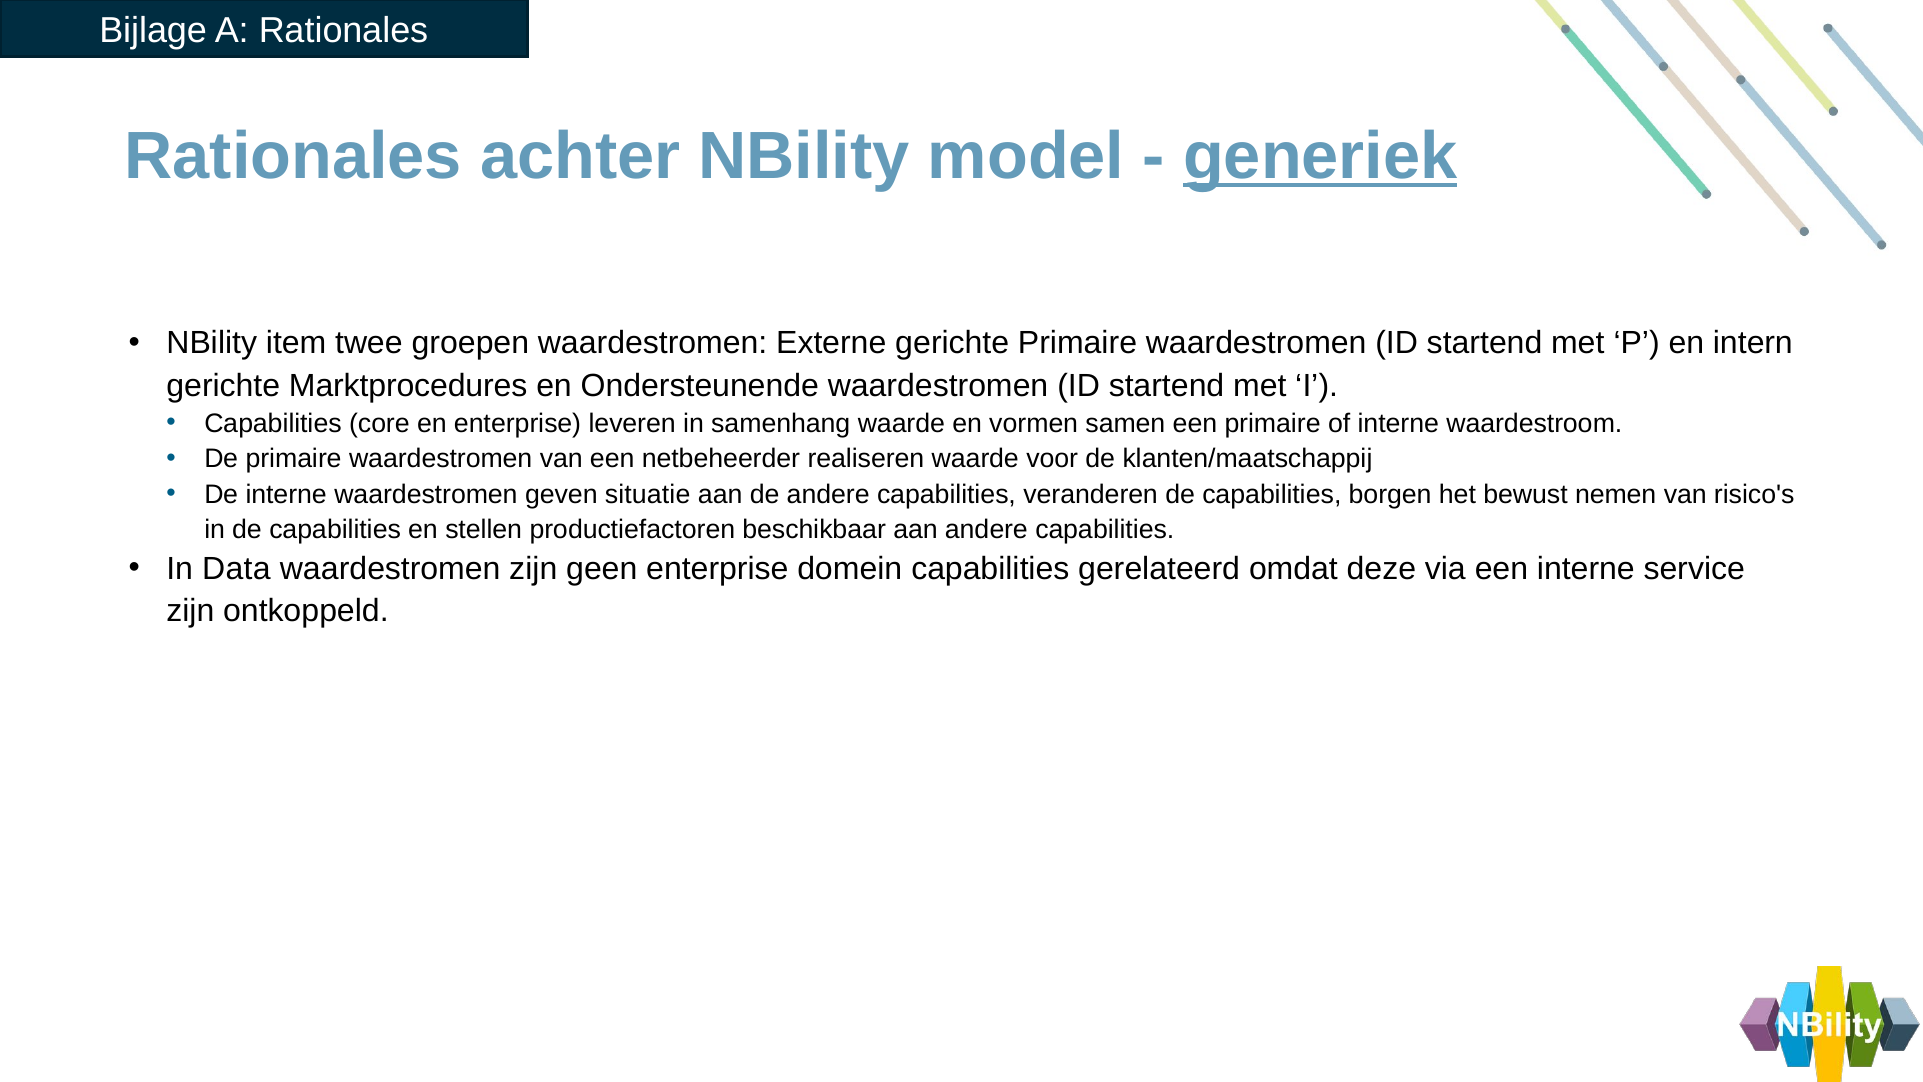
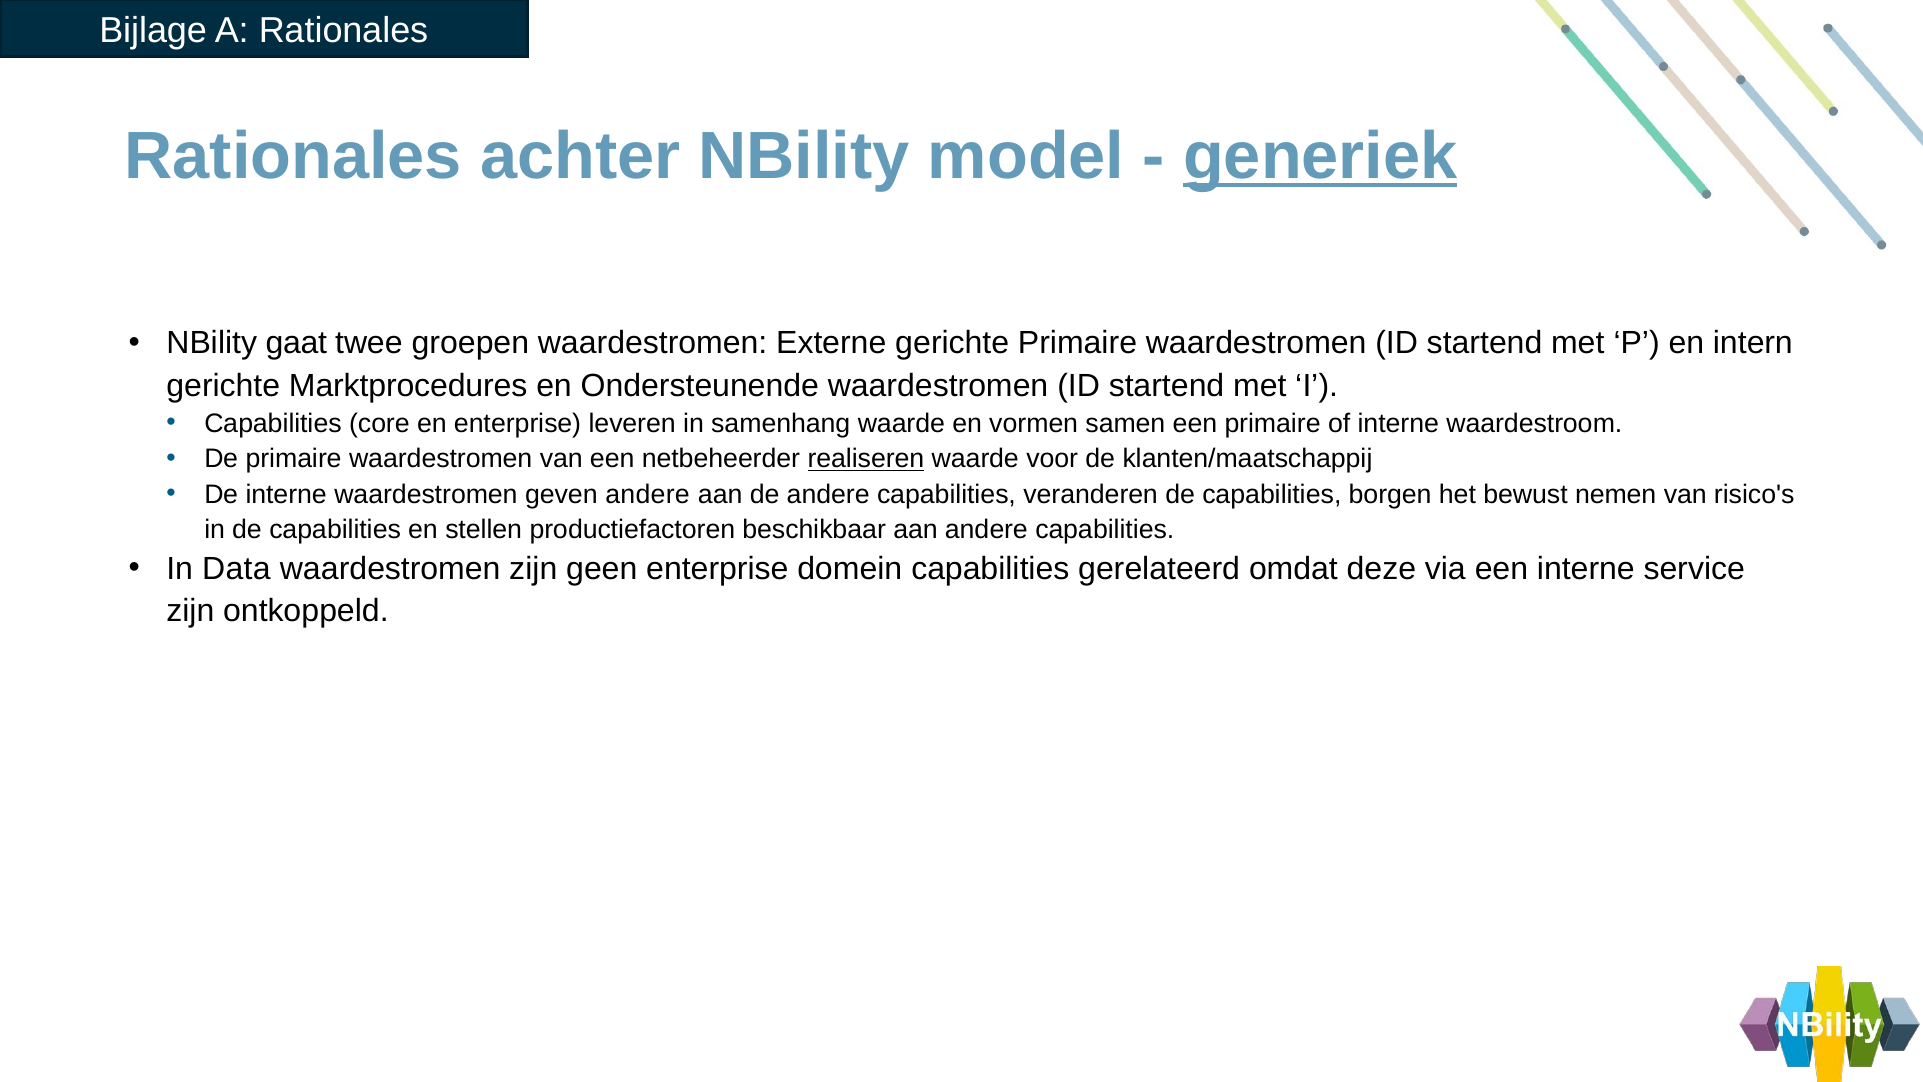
item: item -> gaat (296, 343)
realiseren underline: none -> present (866, 459)
geven situatie: situatie -> andere (648, 494)
